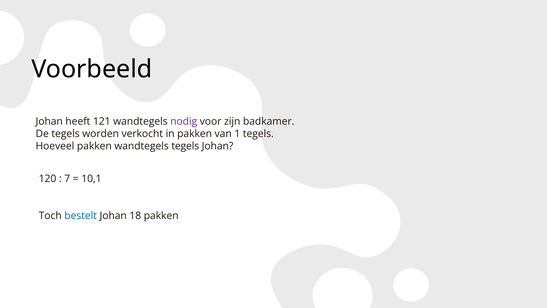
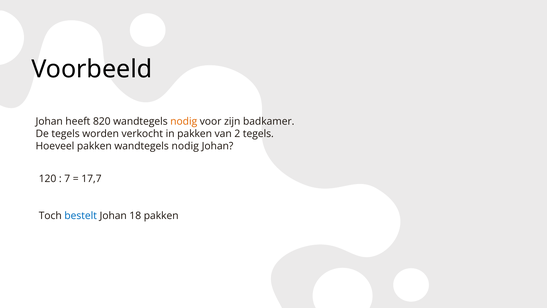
121: 121 -> 820 (102, 121)
nodig colour: purple -> orange (184, 121)
1: 1 -> 2 (237, 134)
pakken wandtegels tegels: tegels -> nodig (185, 146)
10,1: 10,1 -> 17,7 (91, 179)
